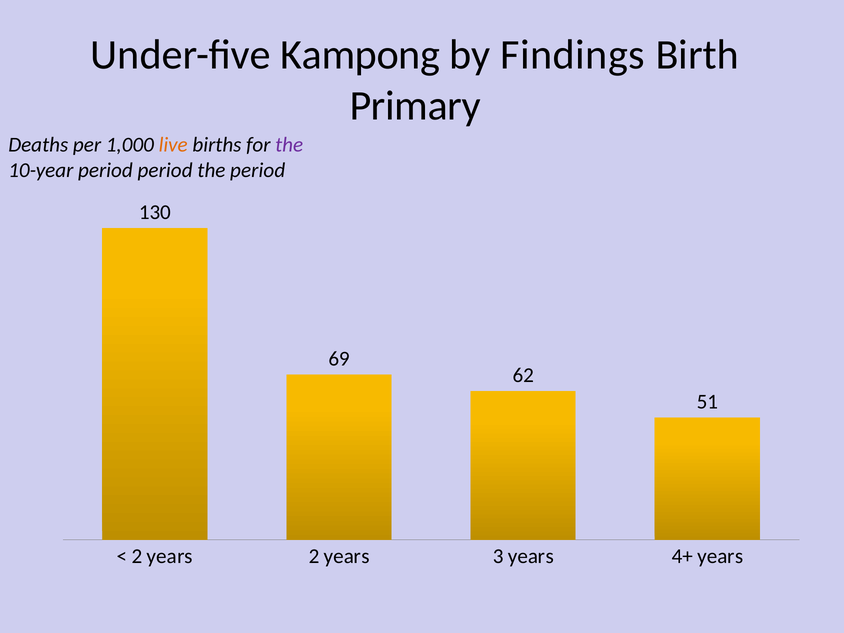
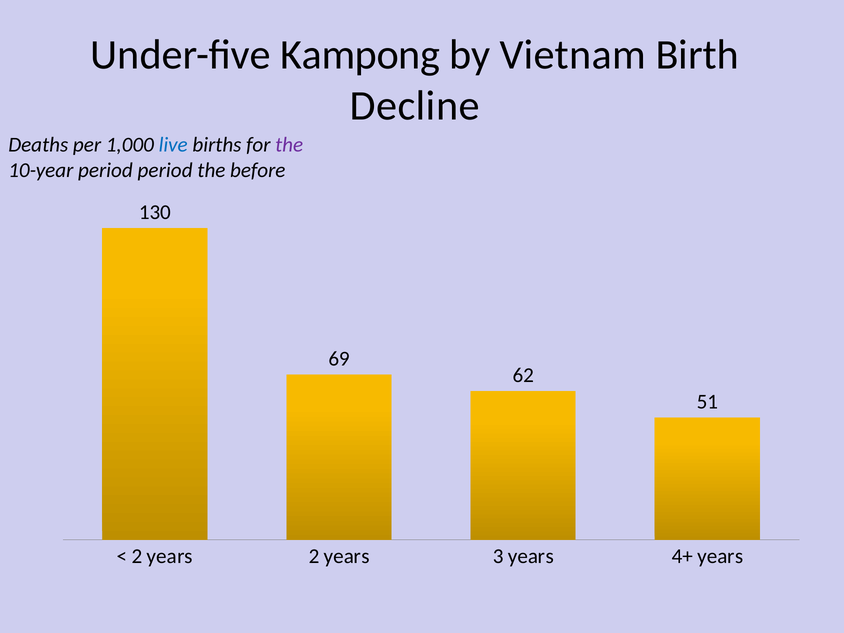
Findings: Findings -> Vietnam (573, 55)
Primary: Primary -> Decline (415, 106)
live colour: orange -> blue (173, 145)
the period: period -> before (258, 170)
